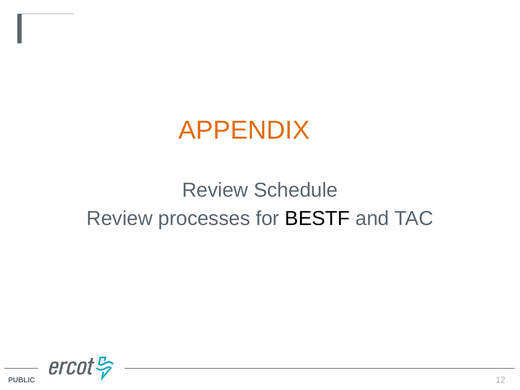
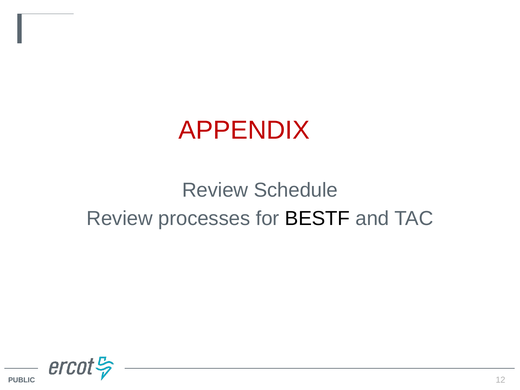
APPENDIX colour: orange -> red (244, 130)
